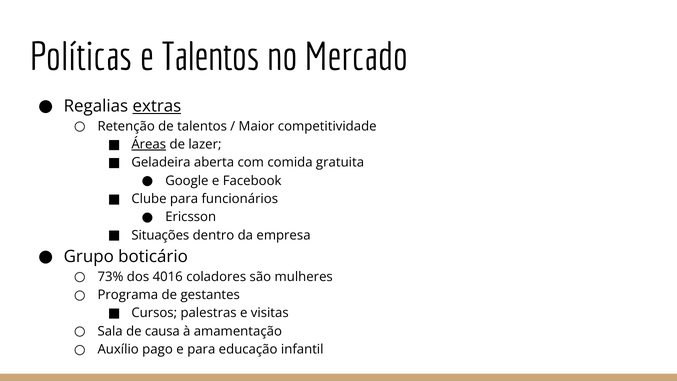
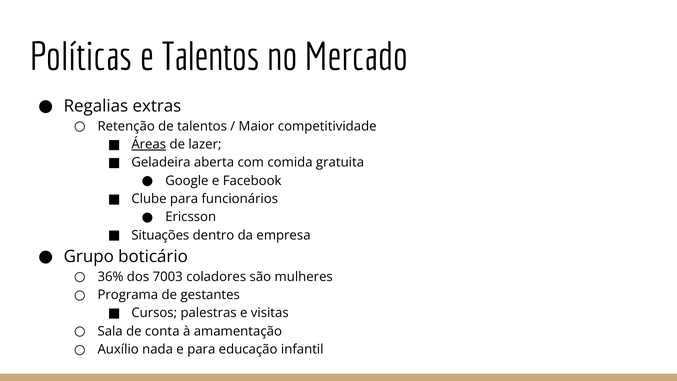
extras underline: present -> none (157, 106)
73%: 73% -> 36% (110, 277)
4016: 4016 -> 7003 (168, 277)
causa: causa -> conta (162, 331)
pago: pago -> nada (158, 349)
